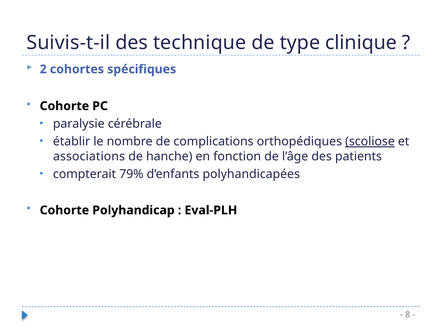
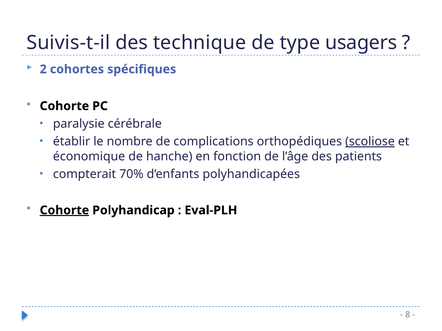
clinique: clinique -> usagers (361, 43)
associations: associations -> économique (89, 157)
79%: 79% -> 70% (131, 174)
Cohorte underline: none -> present (64, 211)
